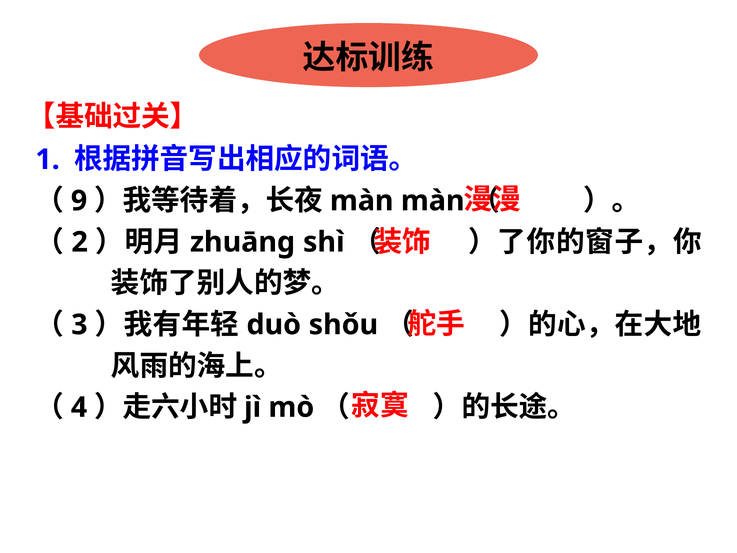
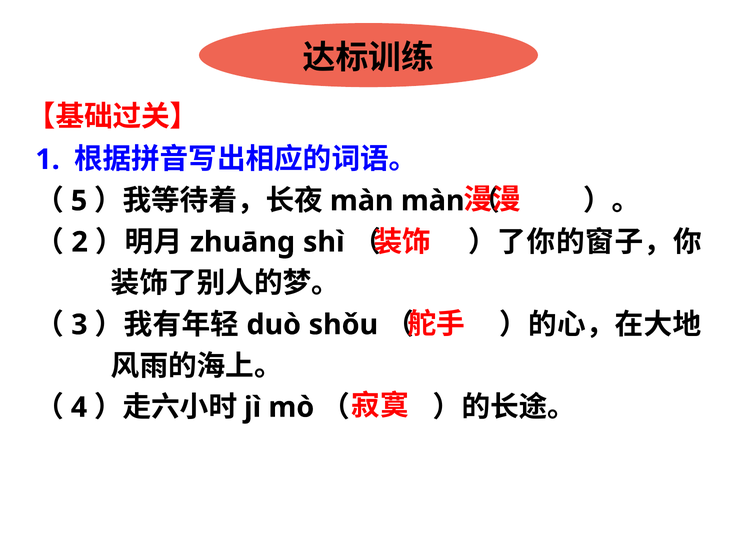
9: 9 -> 5 (79, 201)
